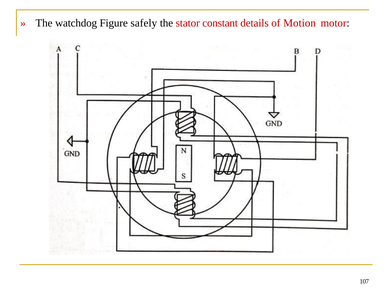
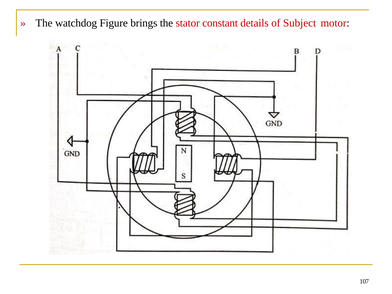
safely: safely -> brings (144, 23)
Motion: Motion -> Subject (300, 23)
